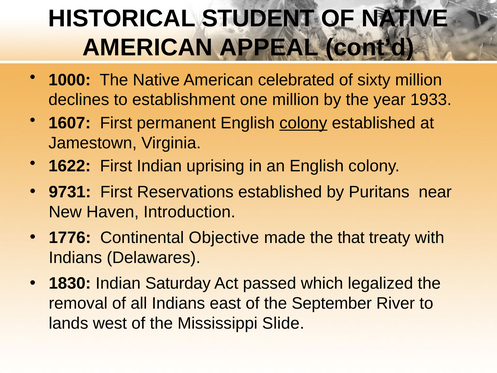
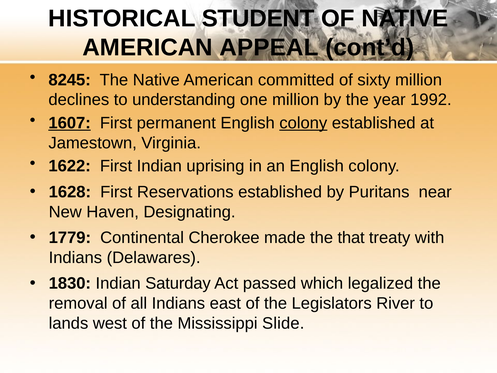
1000: 1000 -> 8245 (70, 80)
celebrated: celebrated -> committed (296, 80)
establishment: establishment -> understanding (184, 100)
1933: 1933 -> 1992 (431, 100)
1607 underline: none -> present (70, 123)
9731: 9731 -> 1628 (70, 192)
Introduction: Introduction -> Designating (189, 212)
1776: 1776 -> 1779 (70, 238)
Objective: Objective -> Cherokee (224, 238)
September: September -> Legislators (332, 303)
